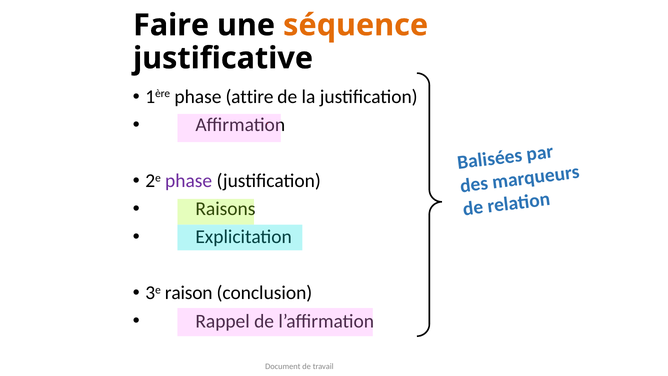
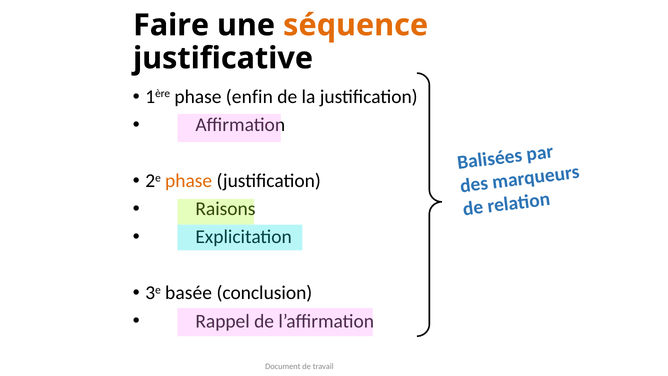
attire: attire -> enfin (249, 97)
phase colour: purple -> orange (189, 181)
raison: raison -> basée (189, 293)
